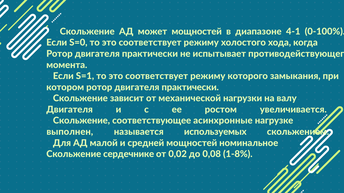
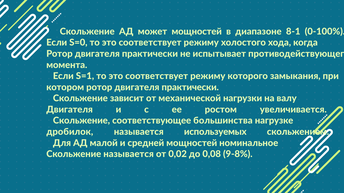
4-1: 4-1 -> 8-1 (293, 32)
асинхронные: асинхронные -> большинства (223, 121)
выполнен: выполнен -> дробилок (70, 132)
Скольжение сердечнике: сердечнике -> называется (129, 154)
1-8%: 1-8% -> 9-8% (238, 154)
